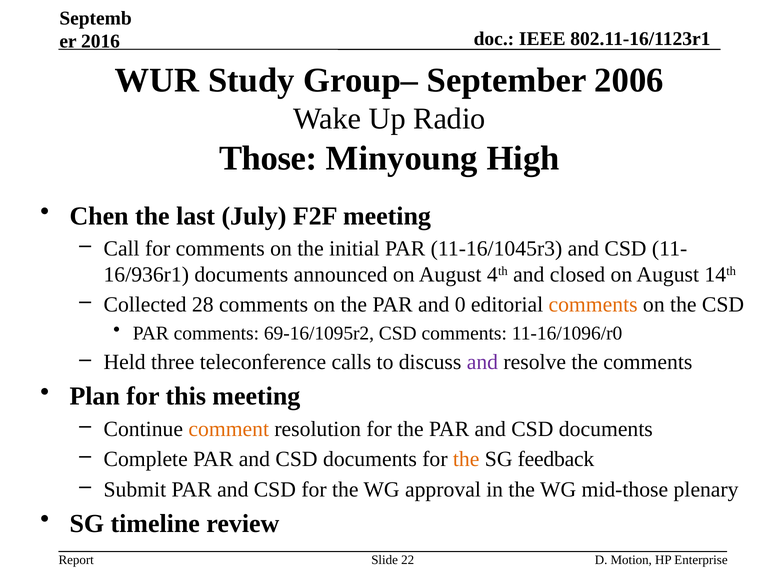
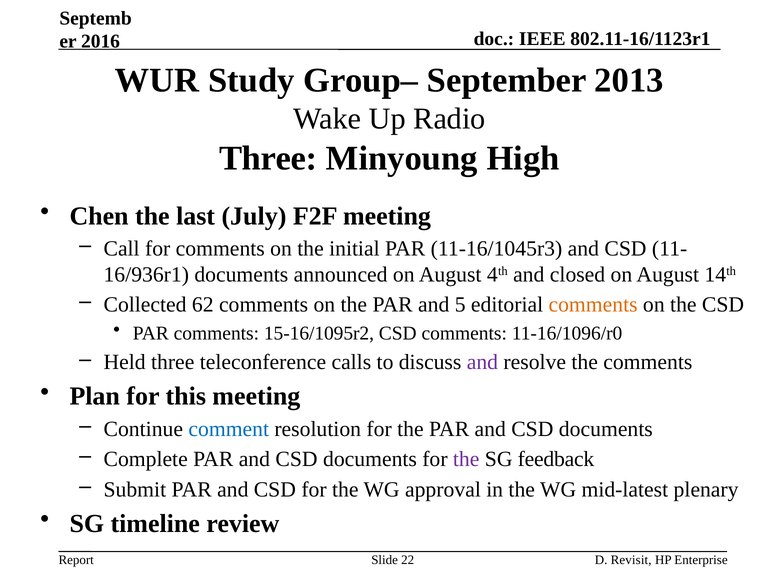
2006: 2006 -> 2013 (629, 80)
Those: Those -> Three (268, 158)
28: 28 -> 62 (203, 305)
0: 0 -> 5 (460, 305)
69-16/1095r2: 69-16/1095r2 -> 15-16/1095r2 (319, 333)
comment colour: orange -> blue (229, 429)
the colour: orange -> purple (466, 459)
mid-those: mid-those -> mid-latest (625, 490)
Motion: Motion -> Revisit (631, 560)
